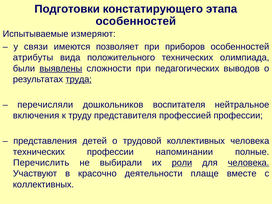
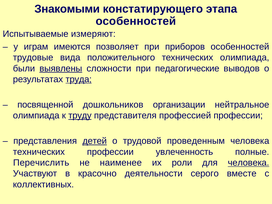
Подготовки: Подготовки -> Знакомыми (67, 9)
связи: связи -> играм (36, 47)
атрибуты: атрибуты -> трудовые (33, 58)
педагогических: педагогических -> педагогические (187, 68)
перечисляли: перечисляли -> посвященной (45, 105)
воспитателя: воспитателя -> организации (179, 105)
включения: включения -> олимпиада (36, 116)
труду underline: none -> present (80, 116)
детей underline: none -> present (95, 141)
трудовой коллективных: коллективных -> проведенным (196, 141)
напоминании: напоминании -> увлеченность (184, 152)
выбирали: выбирали -> наименее (121, 163)
роли underline: present -> none (182, 163)
плаще: плаще -> серого (205, 174)
